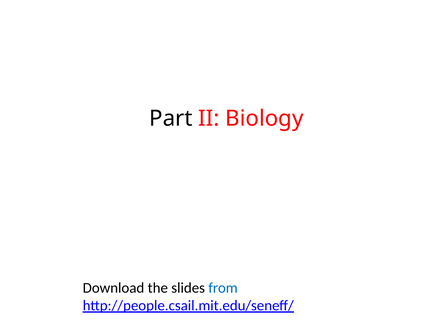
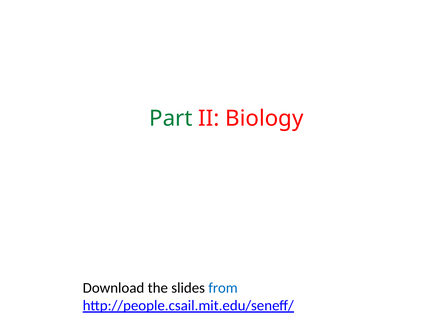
Part colour: black -> green (171, 119)
